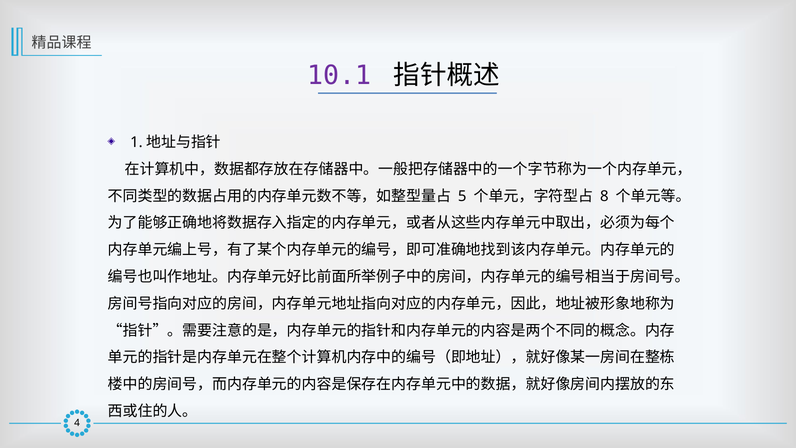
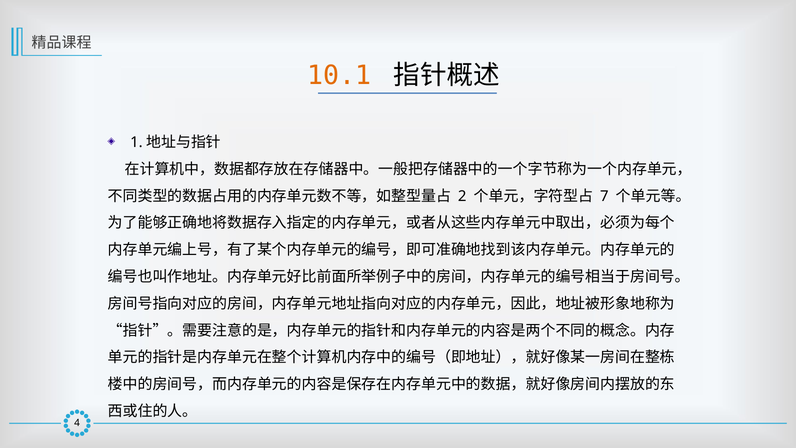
10.1 colour: purple -> orange (339, 76)
5: 5 -> 2 (462, 196)
8: 8 -> 7 (604, 196)
